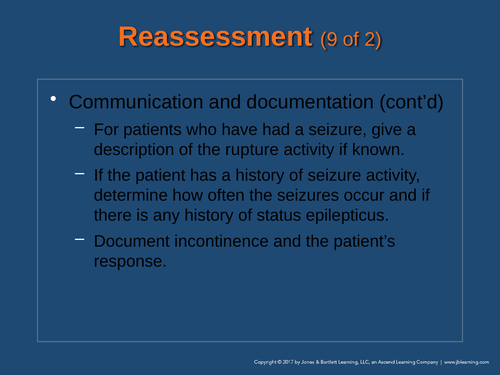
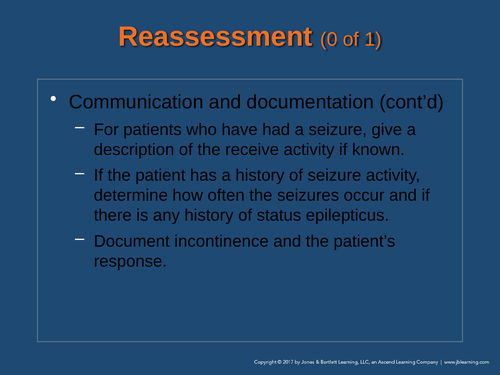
9: 9 -> 0 (329, 40)
2: 2 -> 1 (373, 40)
rupture: rupture -> receive (252, 150)
